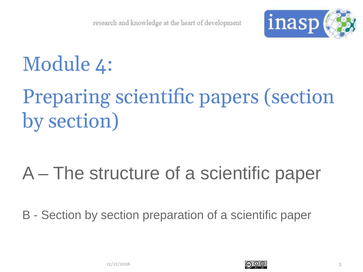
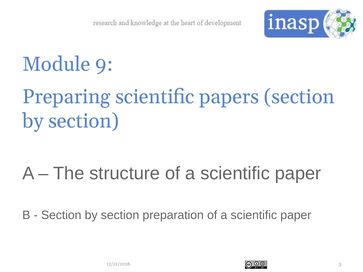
4: 4 -> 9 (104, 64)
